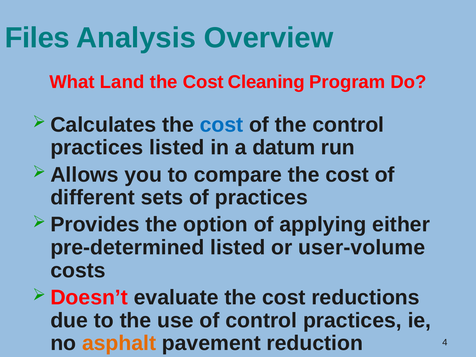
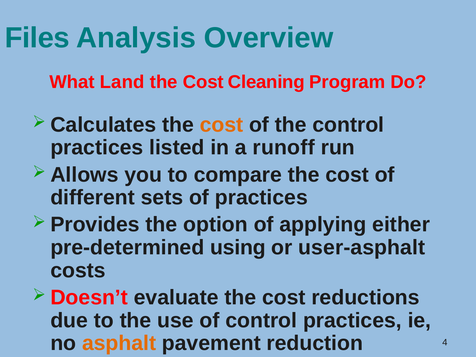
cost colour: blue -> orange (221, 125)
datum: datum -> runoff (284, 148)
pre-determined listed: listed -> using (238, 248)
user-volume: user-volume -> user-asphalt (362, 248)
